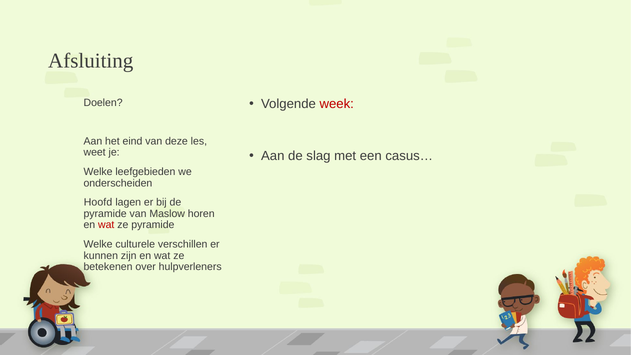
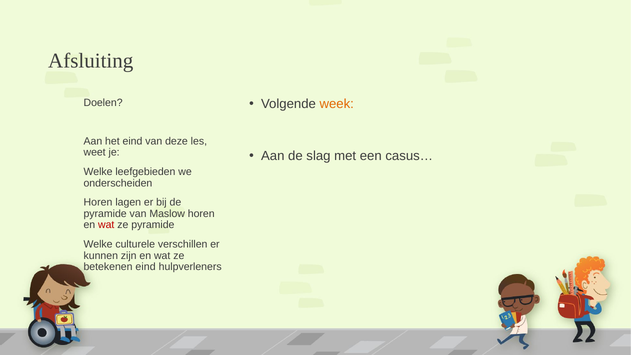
week colour: red -> orange (337, 104)
Hoofd: Hoofd -> Horen (98, 202)
betekenen over: over -> eind (146, 267)
